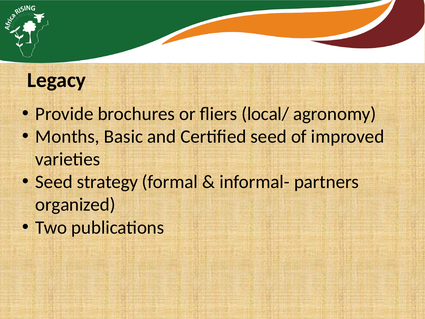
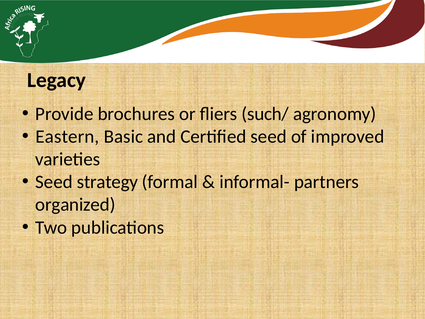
local/: local/ -> such/ (265, 114)
Months: Months -> Eastern (67, 137)
